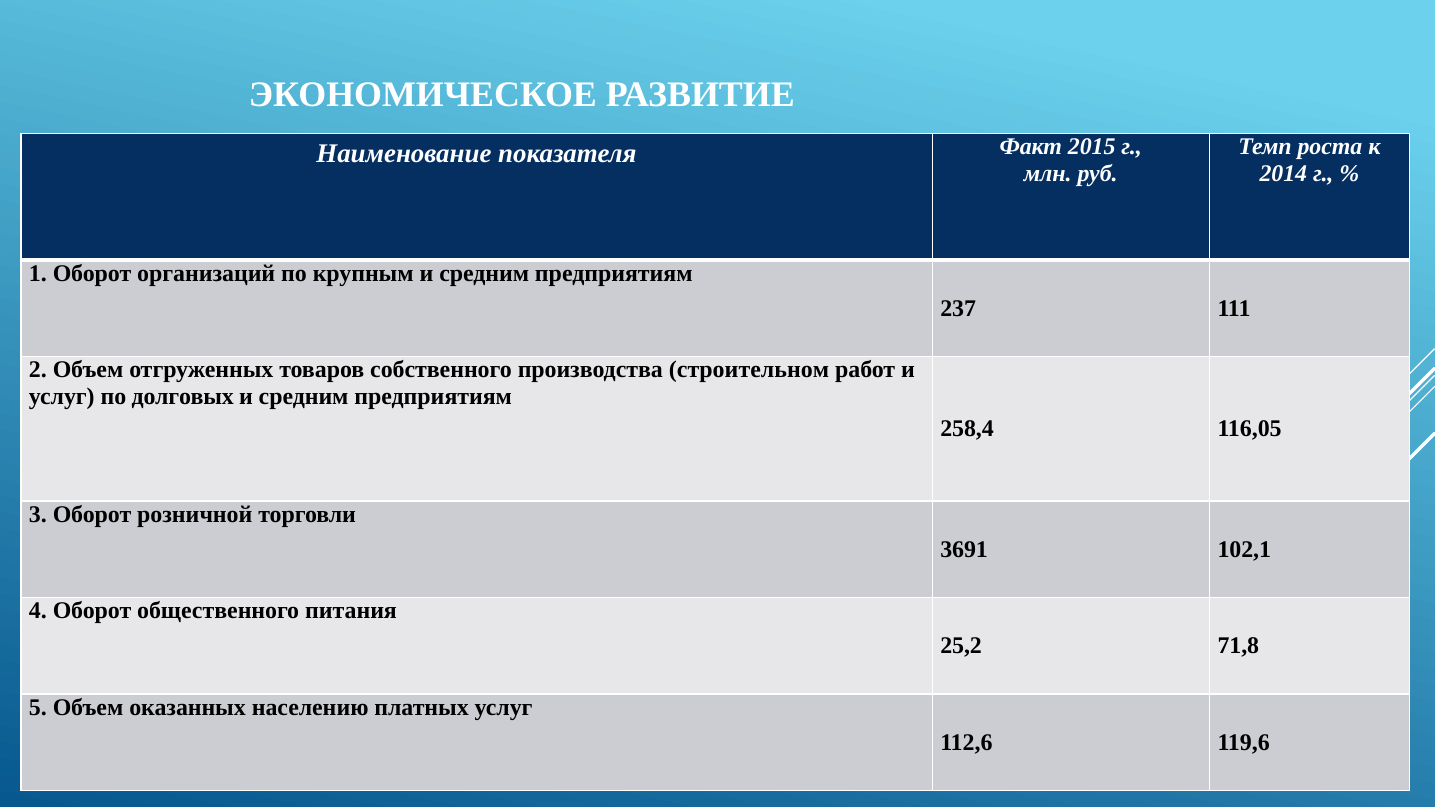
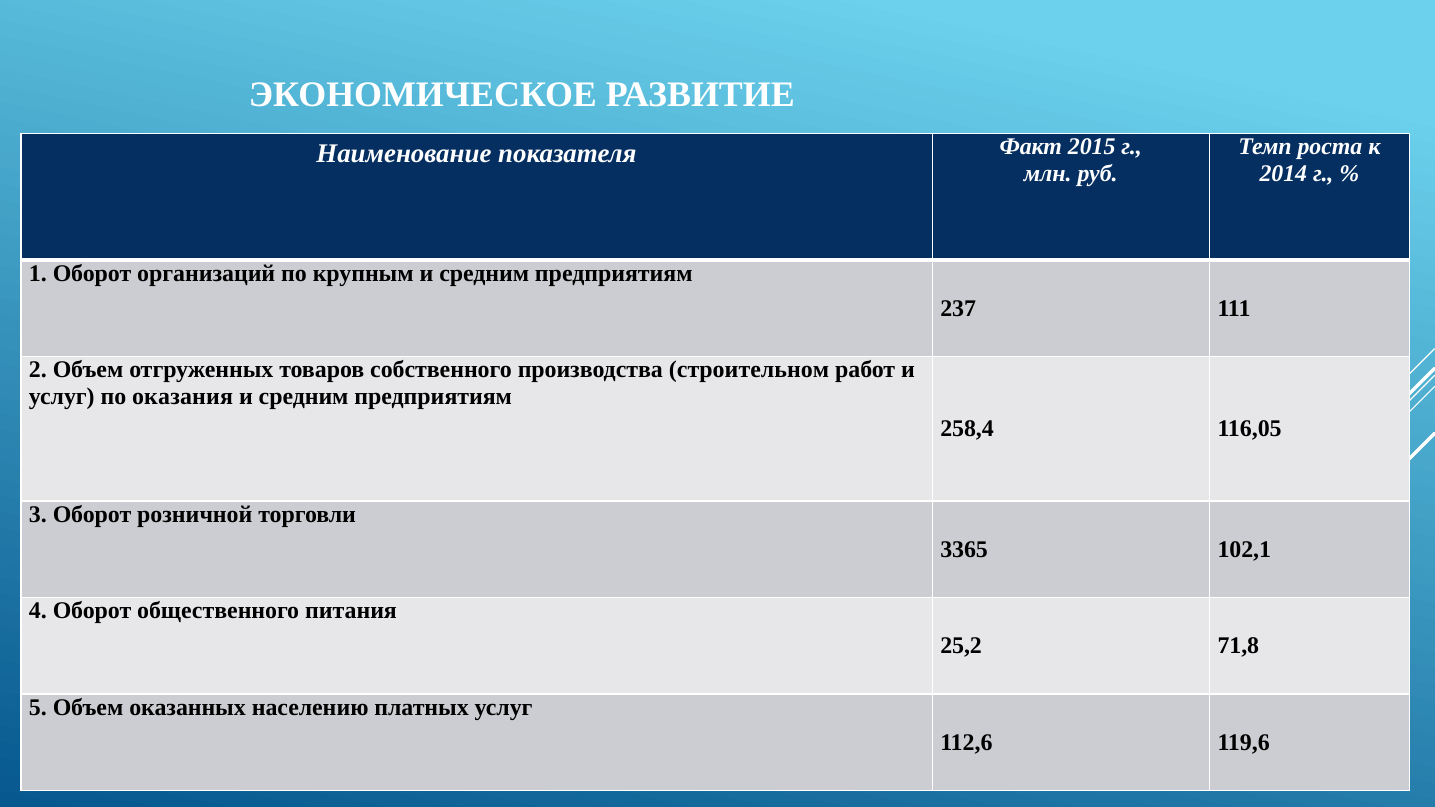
долговых: долговых -> оказания (183, 396)
3691: 3691 -> 3365 (964, 550)
